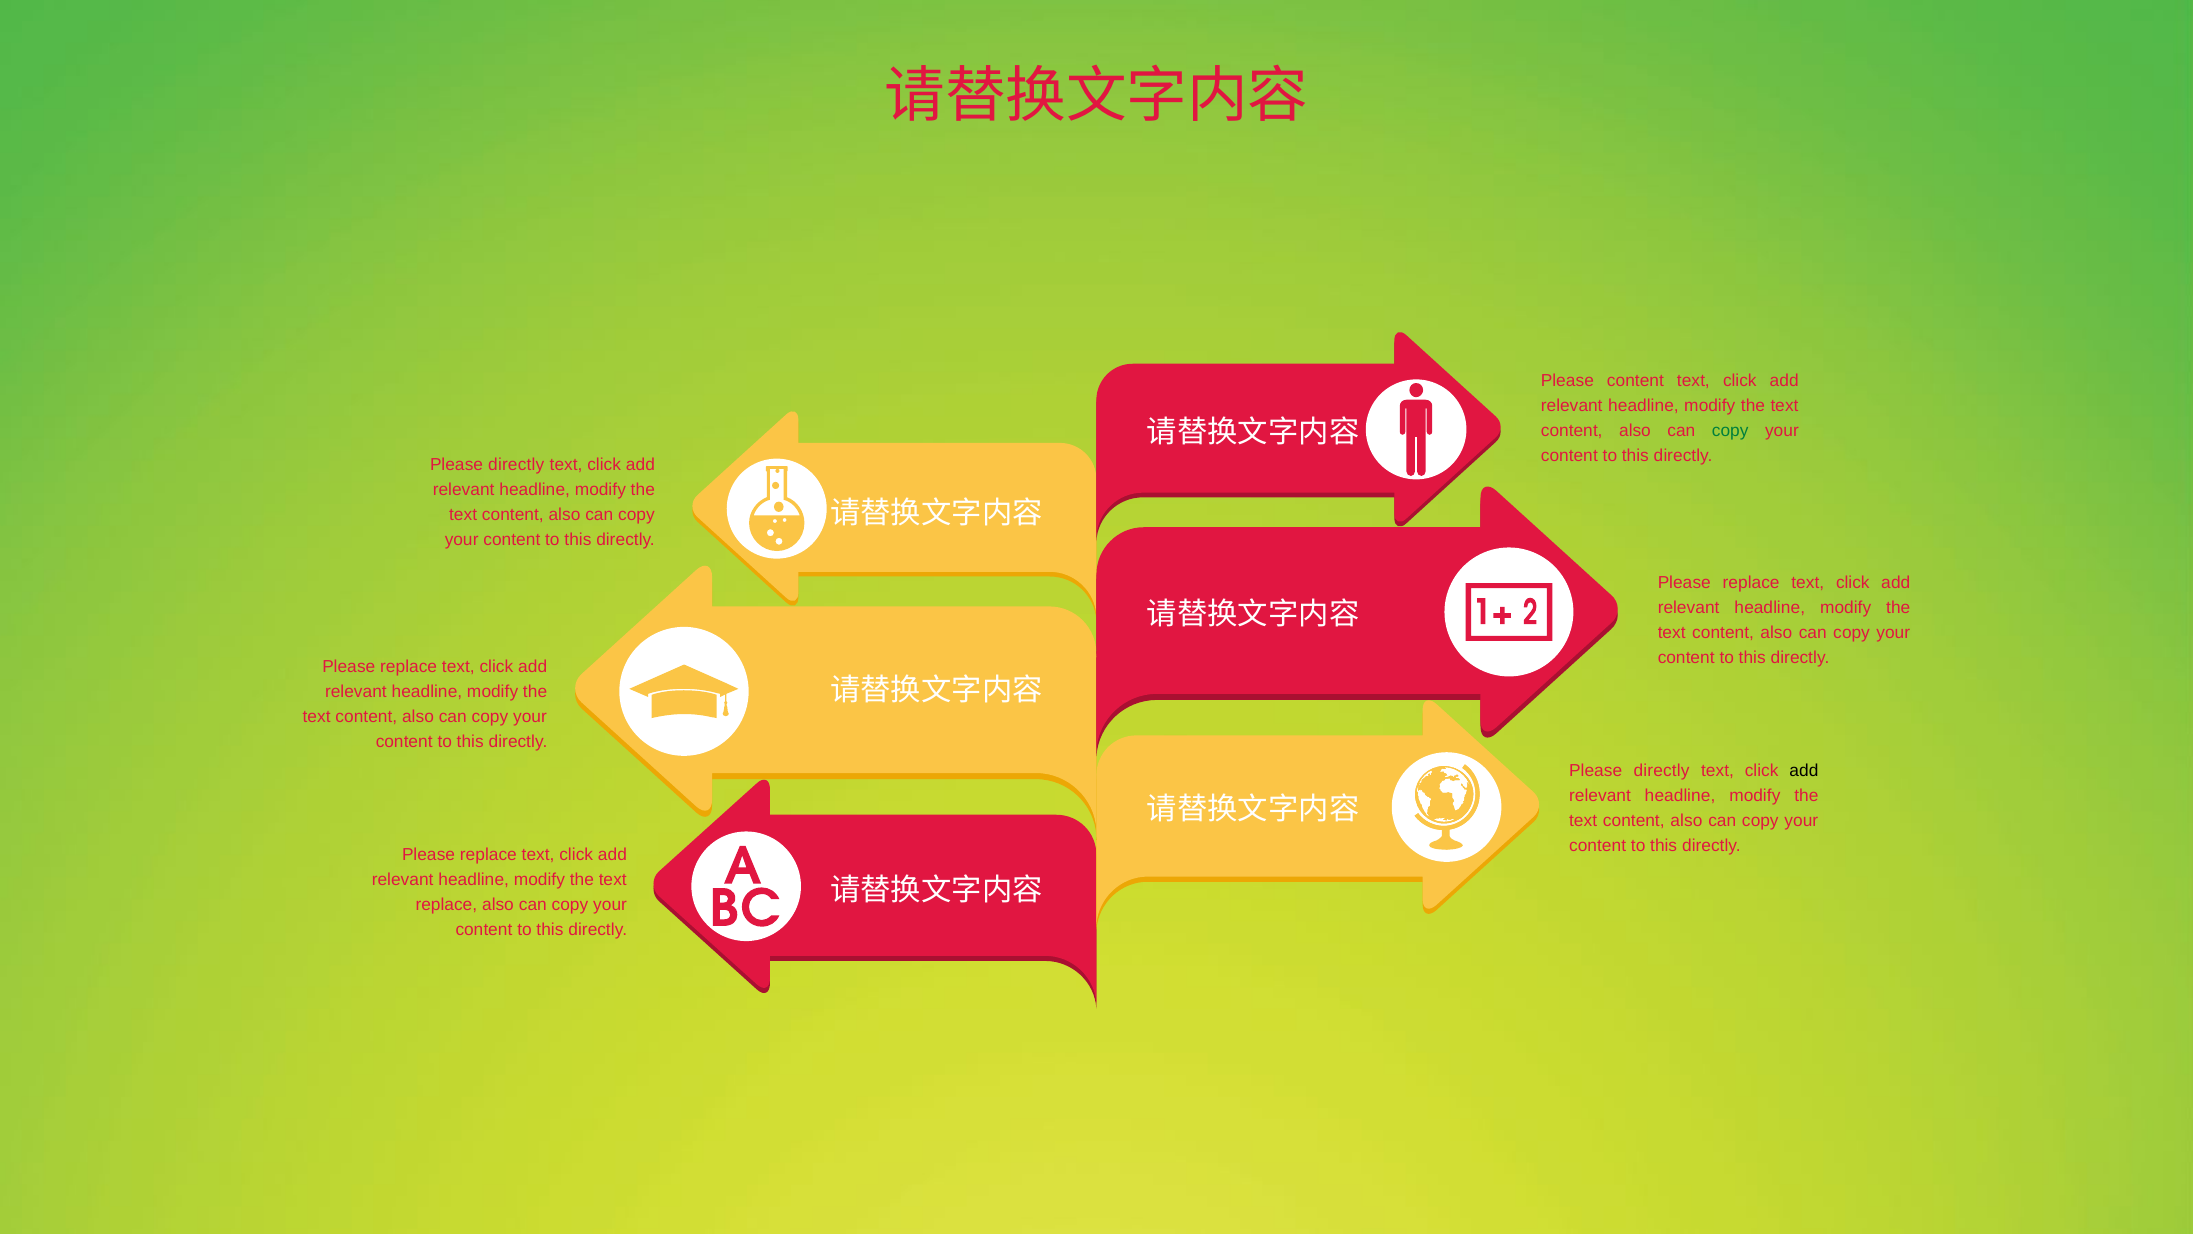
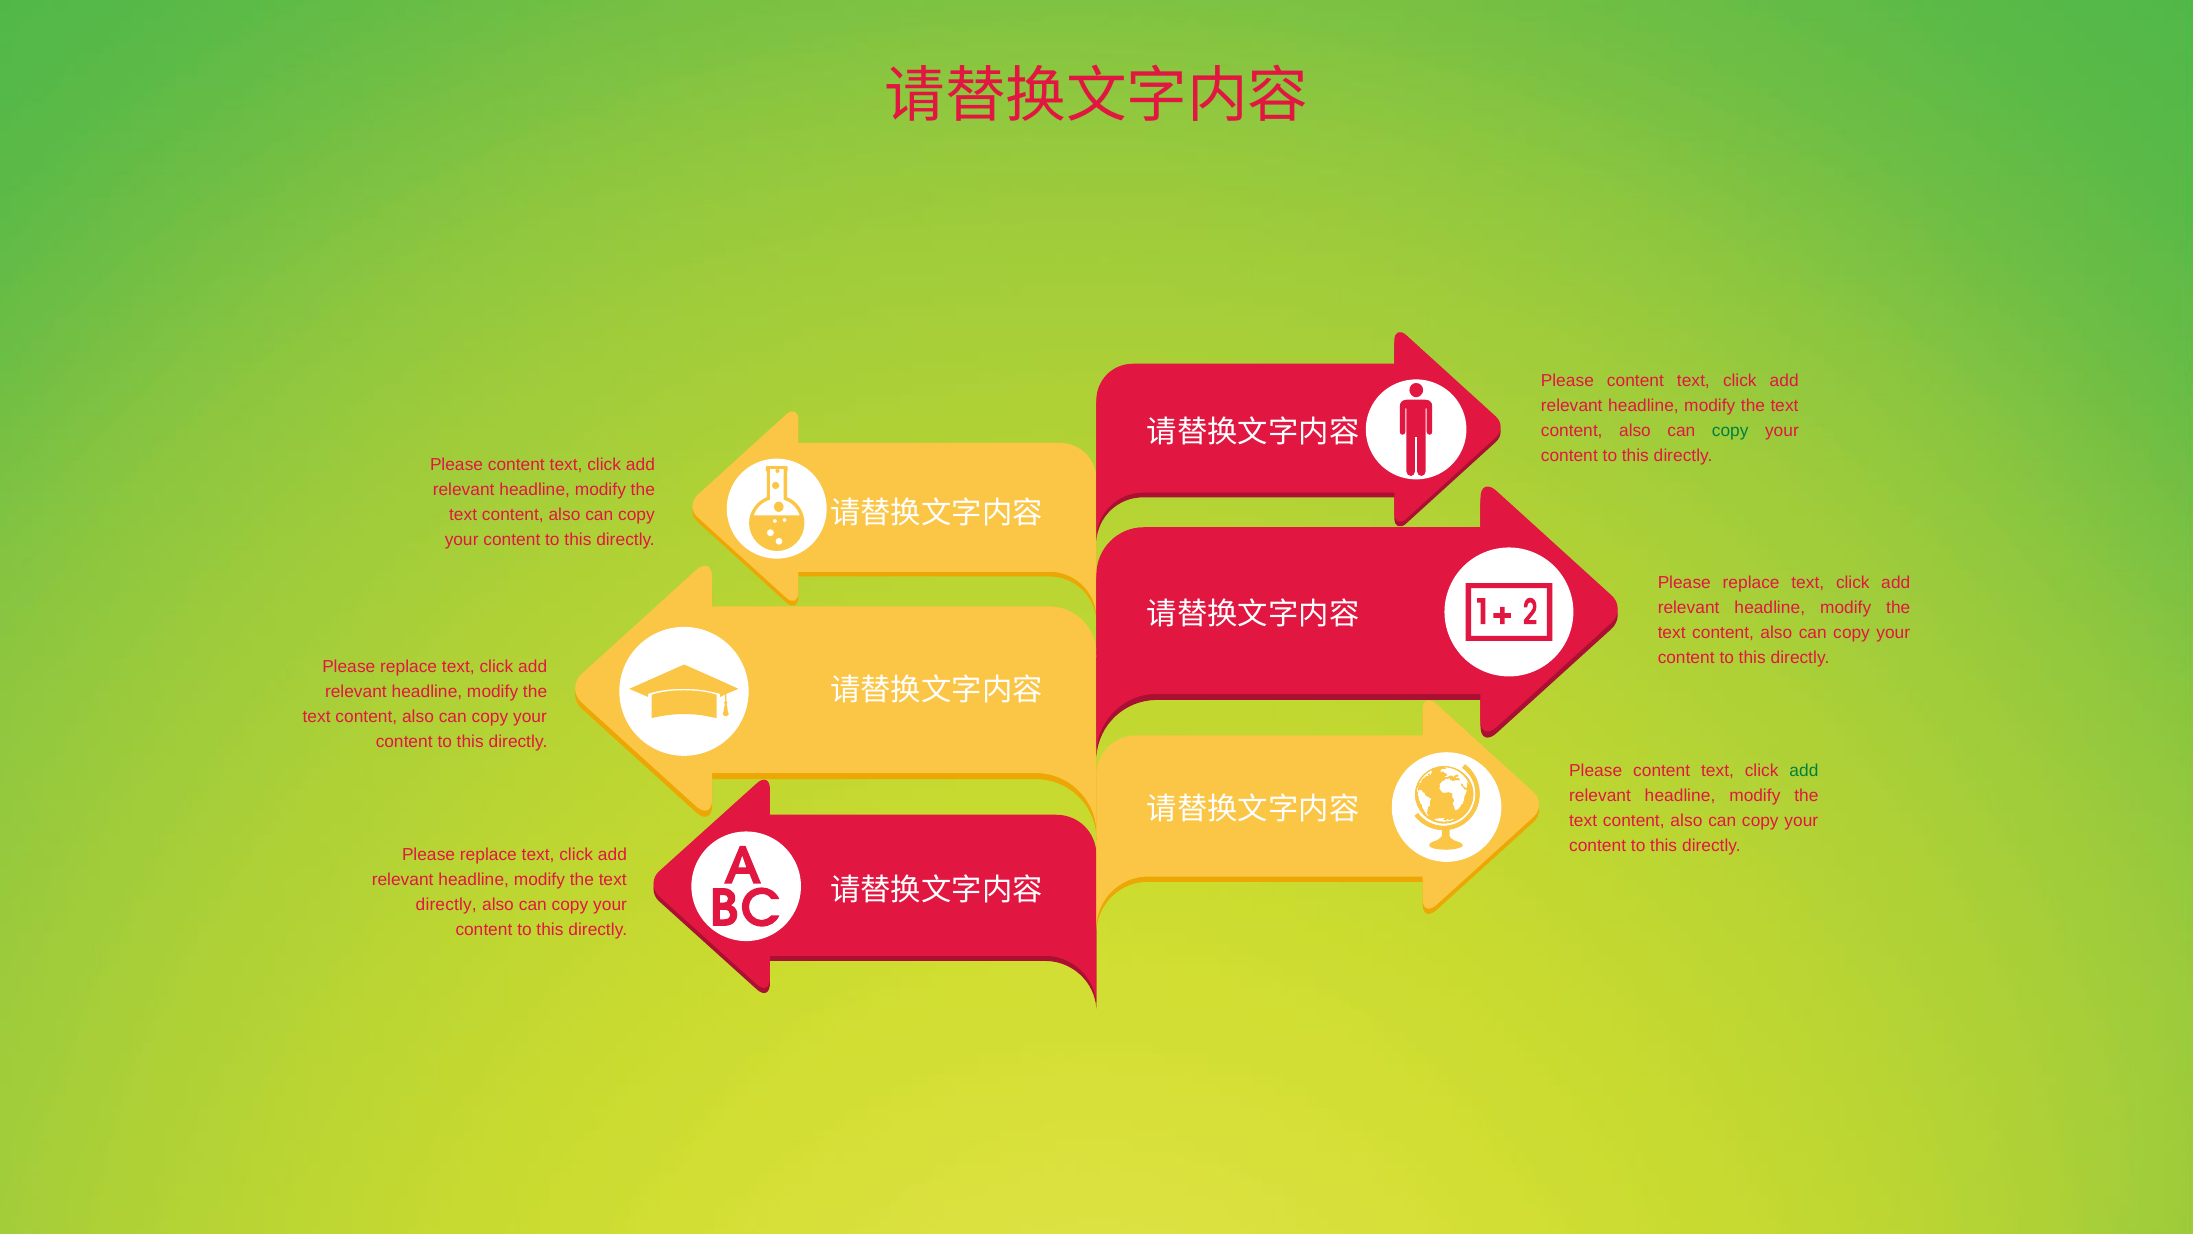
directly: directly -> content (516, 465)
directly: directly -> content (1662, 770)
add colour: black -> green (1804, 770)
replace: replace -> directly (446, 904)
